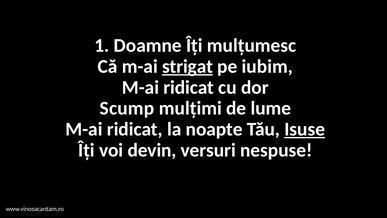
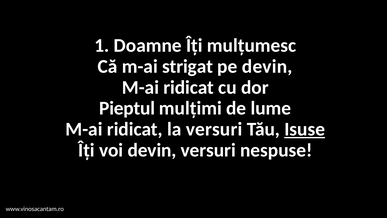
strigat underline: present -> none (188, 66)
pe iubim: iubim -> devin (267, 66)
Scump: Scump -> Pieptul (127, 108)
la noapte: noapte -> versuri (214, 129)
